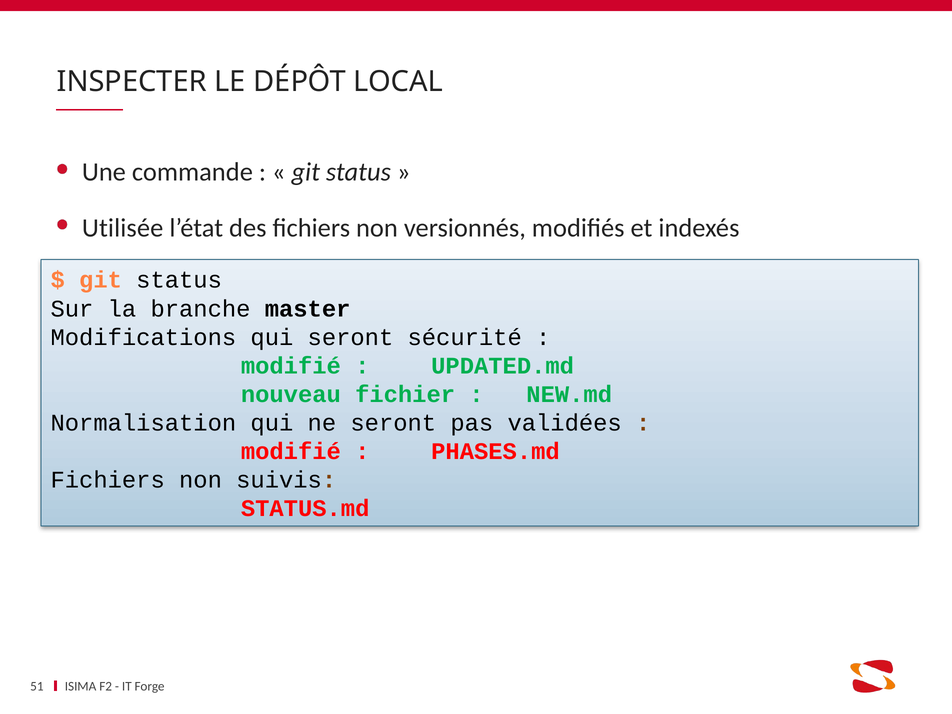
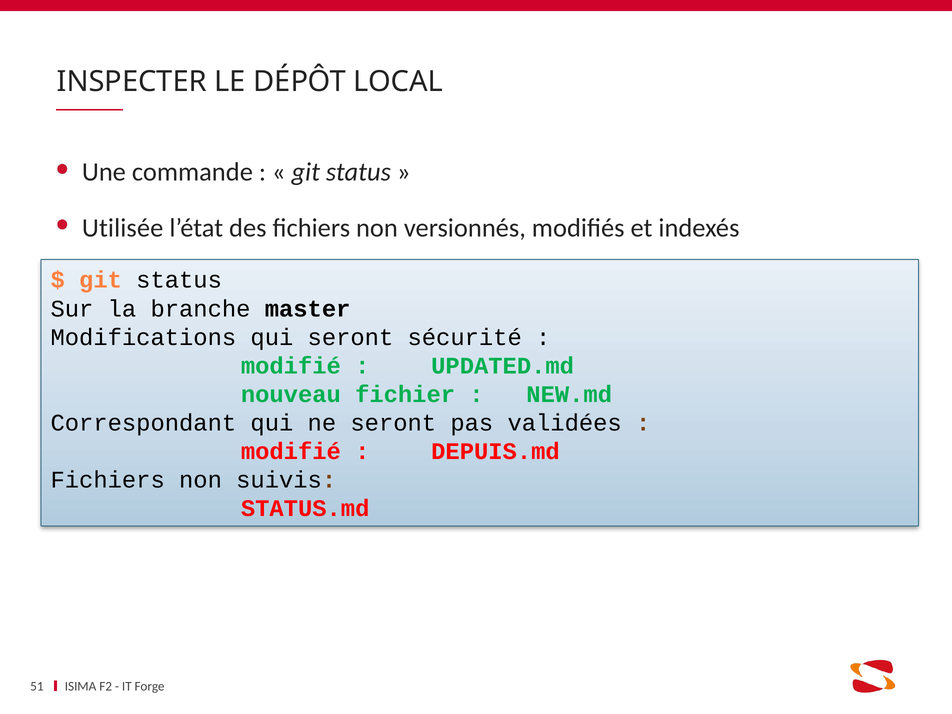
Normalisation: Normalisation -> Correspondant (143, 423)
PHASES.md: PHASES.md -> DEPUIS.md (495, 452)
